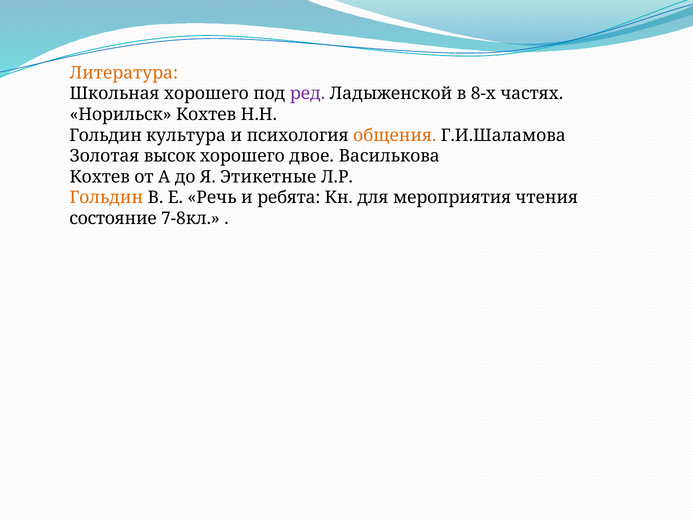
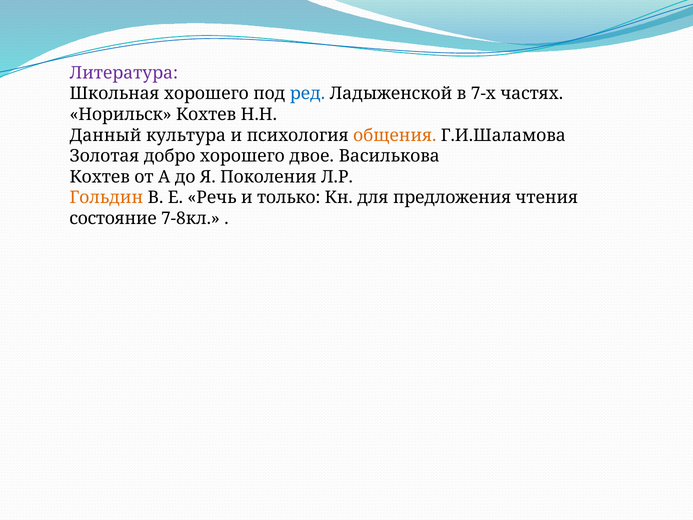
Литература colour: orange -> purple (124, 73)
ред colour: purple -> blue (307, 94)
8-х: 8-х -> 7-х (483, 94)
Гольдин: Гольдин -> Данный (106, 135)
высок: высок -> добро (170, 156)
Этикетные: Этикетные -> Поколения (268, 177)
ребята: ребята -> только (289, 198)
мероприятия: мероприятия -> предложения (452, 198)
